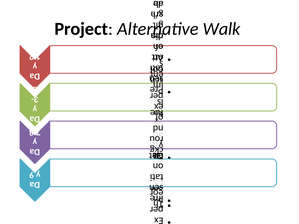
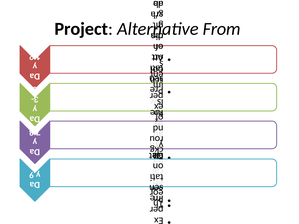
Walk: Walk -> From (222, 29)
